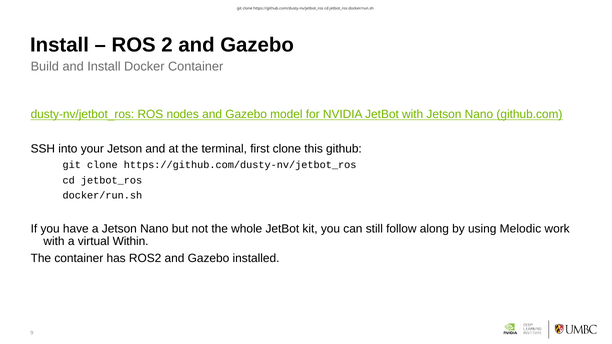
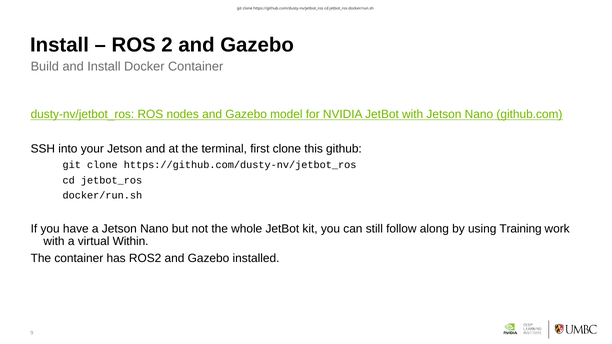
Melodic: Melodic -> Training (521, 229)
